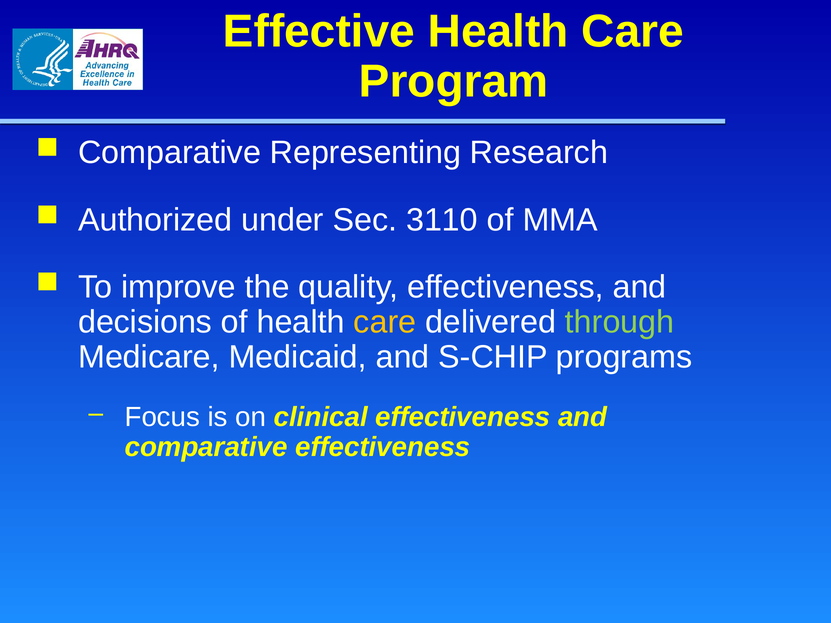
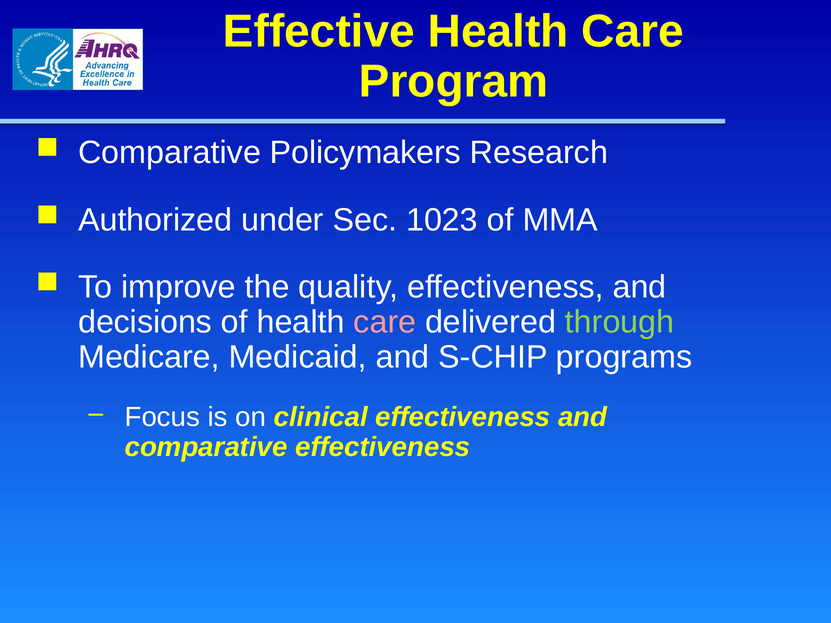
Representing: Representing -> Policymakers (365, 153)
3110: 3110 -> 1023 (442, 220)
care colour: yellow -> pink (385, 322)
